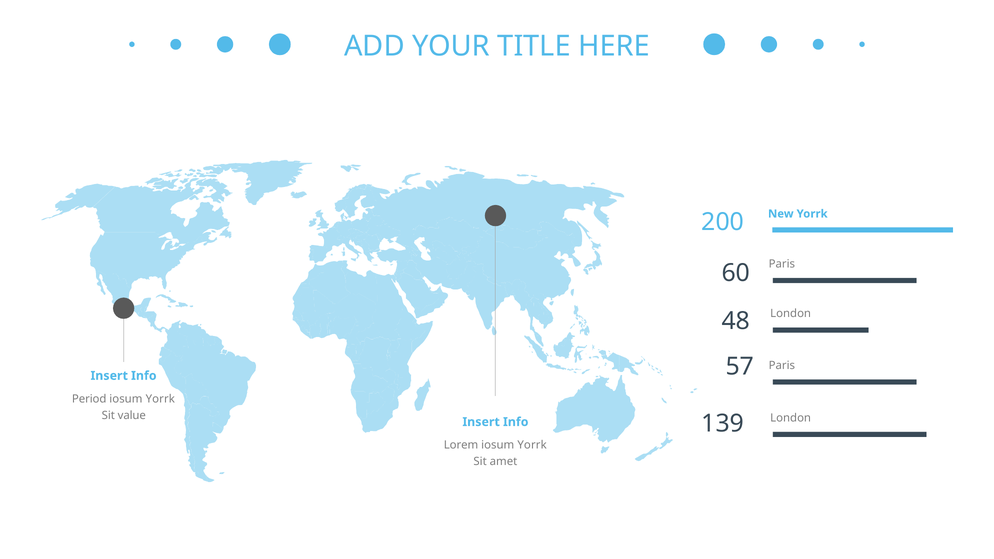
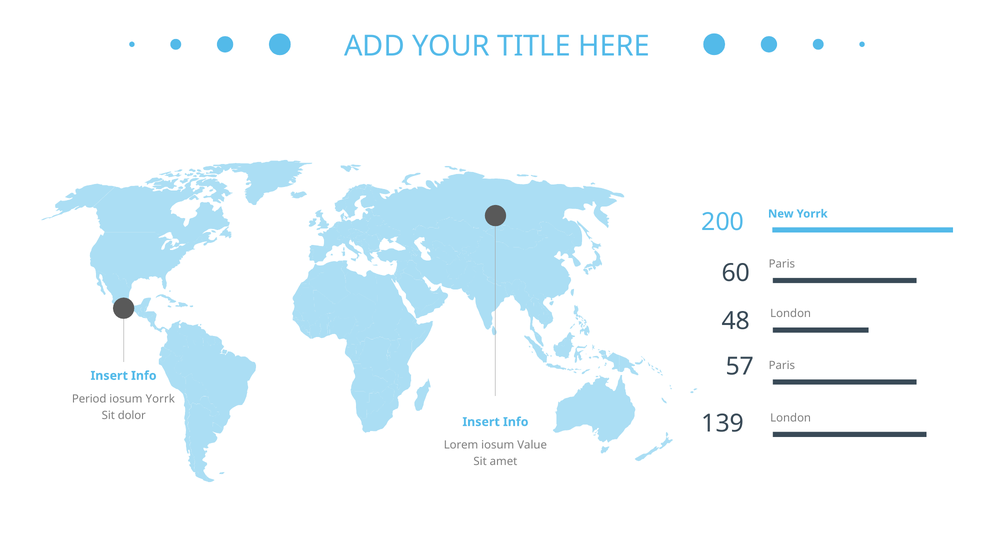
value: value -> dolor (132, 416)
Lorem iosum Yorrk: Yorrk -> Value (532, 445)
